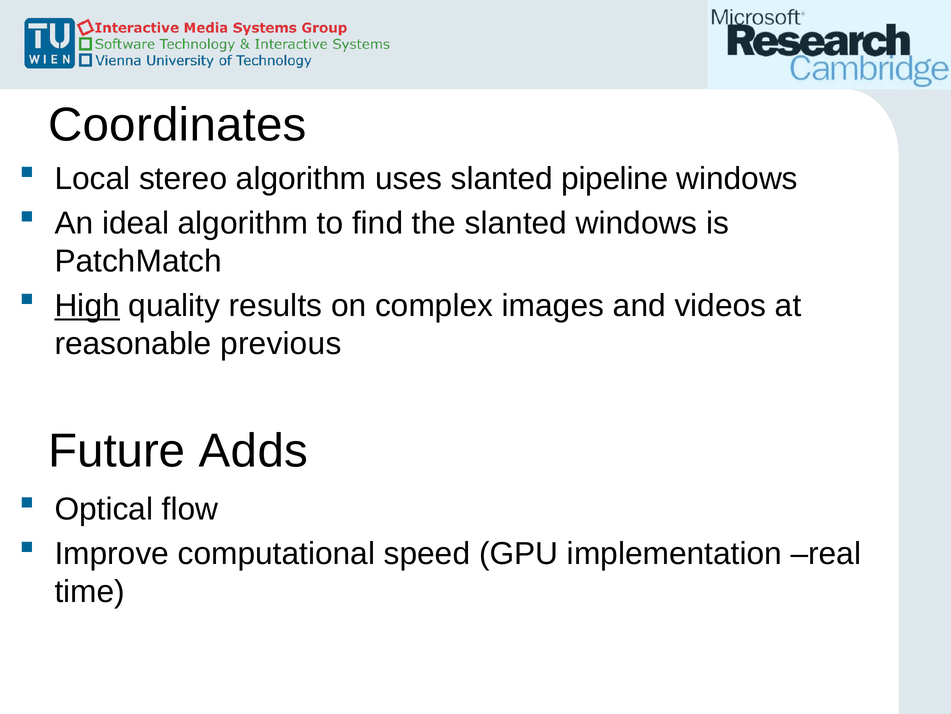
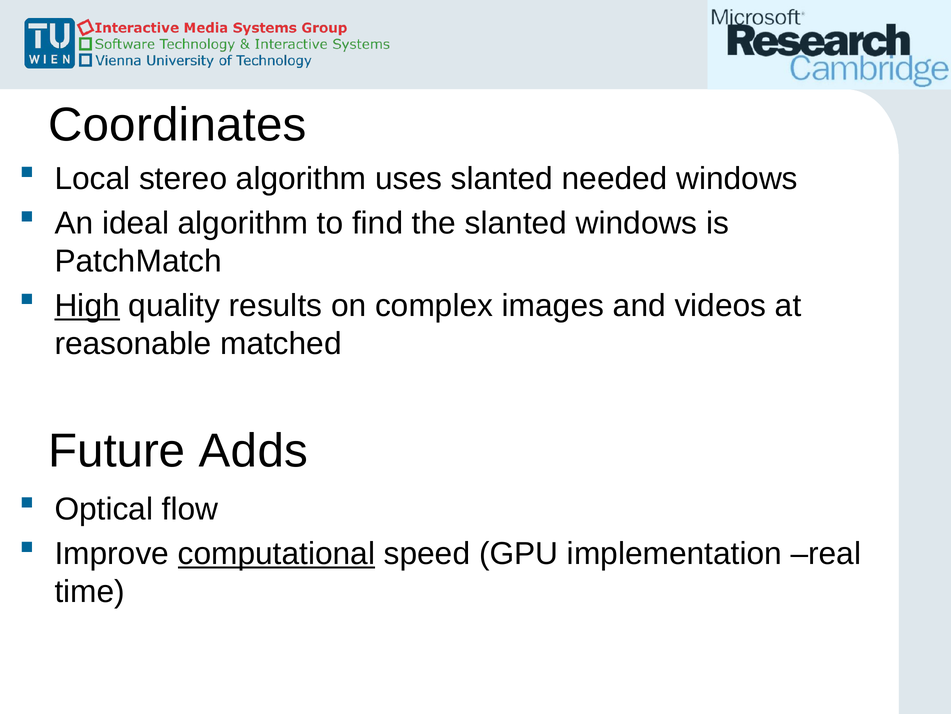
pipeline: pipeline -> needed (615, 179)
previous: previous -> matched (281, 343)
computational underline: none -> present (276, 553)
